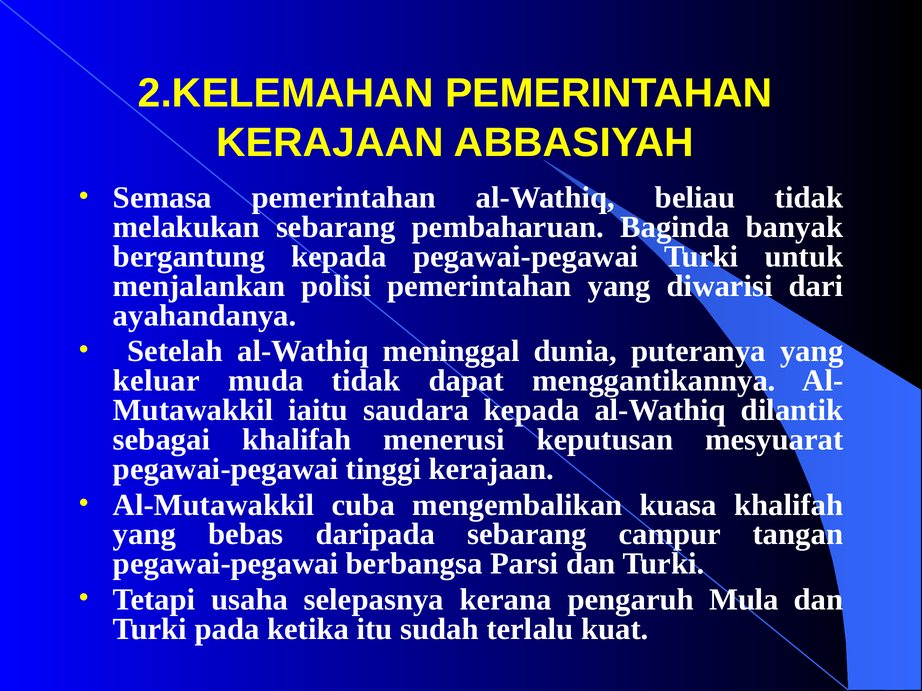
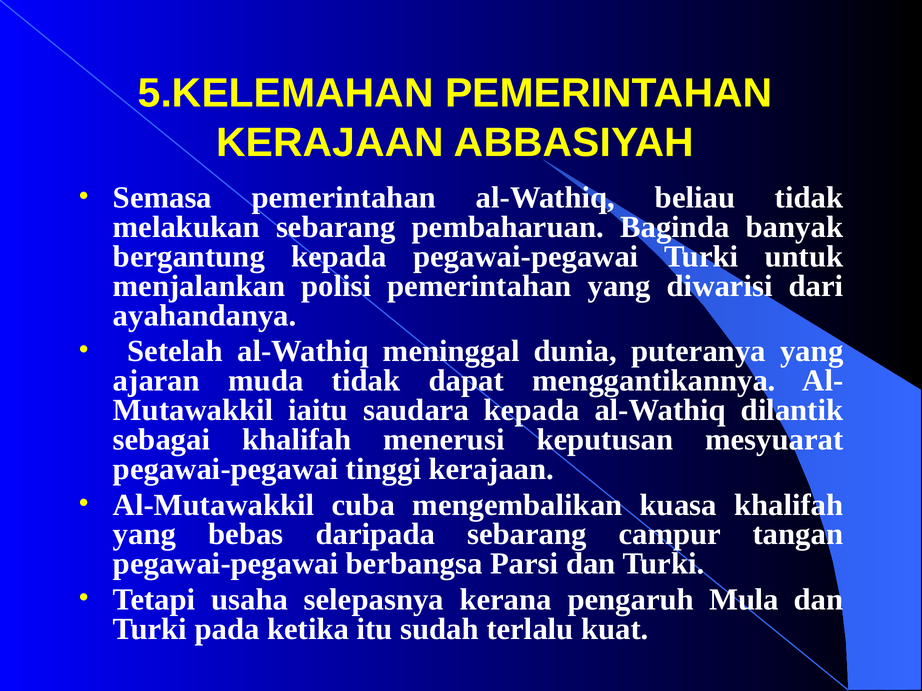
2.KELEMAHAN: 2.KELEMAHAN -> 5.KELEMAHAN (286, 94)
keluar: keluar -> ajaran (156, 381)
